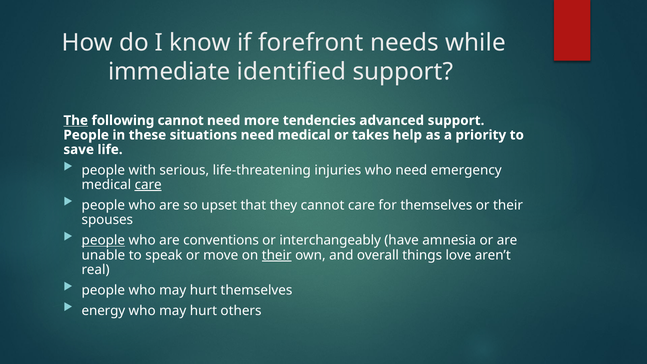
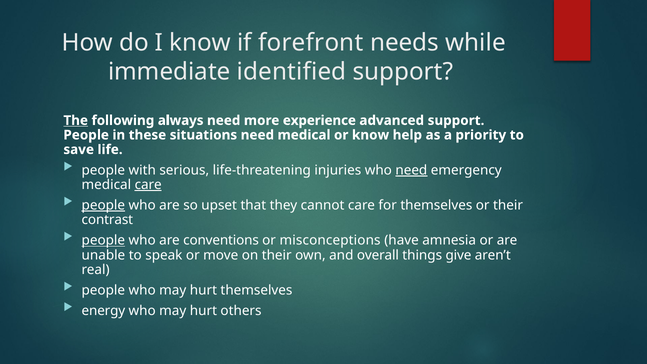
following cannot: cannot -> always (181, 120)
tendencies: tendencies -> experience (319, 120)
or takes: takes -> know (371, 135)
need underline: none -> present (411, 170)
people underline: none -> present (103, 205)
spouses: spouses -> contrast (107, 220)
interchangeably: interchangeably -> misconceptions (330, 240)
their underline: present -> none (277, 255)
love: love -> give (459, 255)
